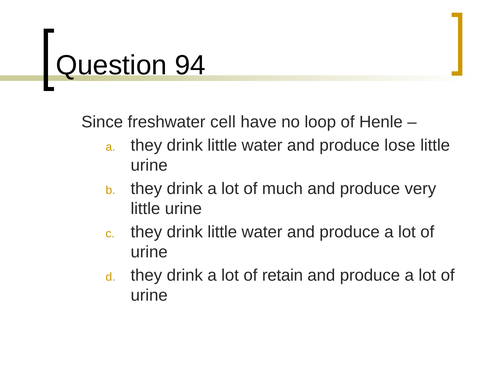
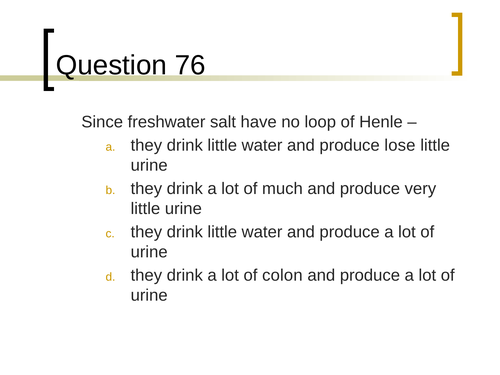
94: 94 -> 76 (190, 65)
cell: cell -> salt (223, 122)
retain: retain -> colon (282, 275)
